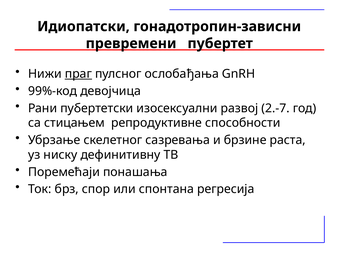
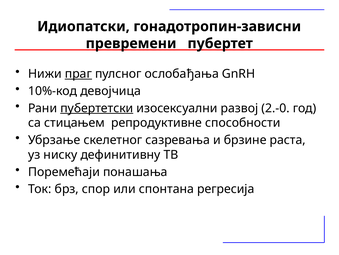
99%-код: 99%-код -> 10%-код (53, 91)
пубертетски underline: none -> present (97, 108)
2.-7: 2.-7 -> 2.-0 (276, 108)
